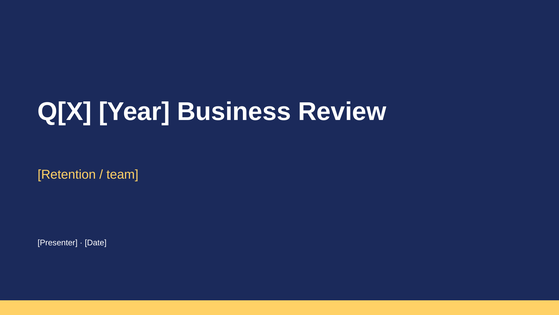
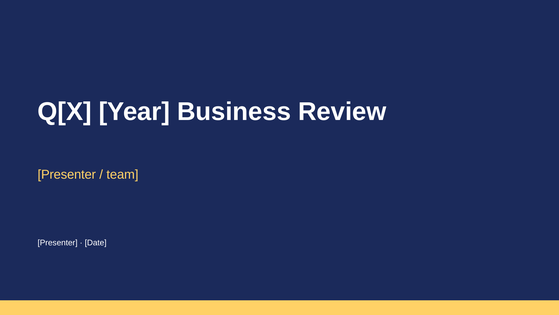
Retention: Retention -> Presenter (67, 174)
